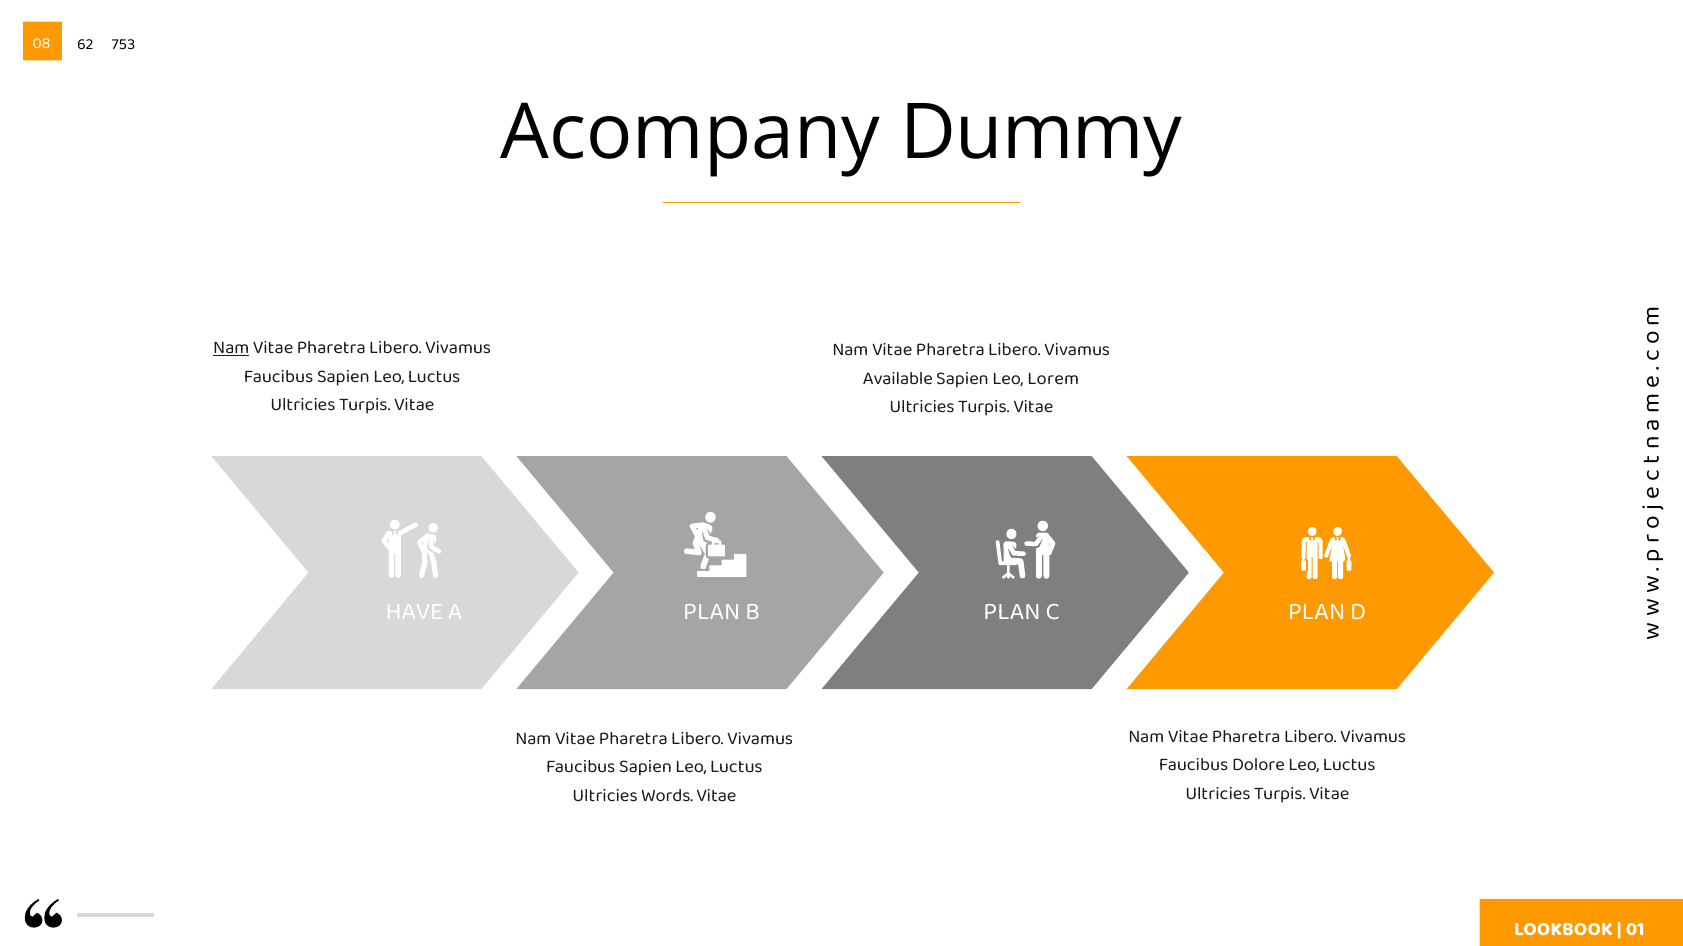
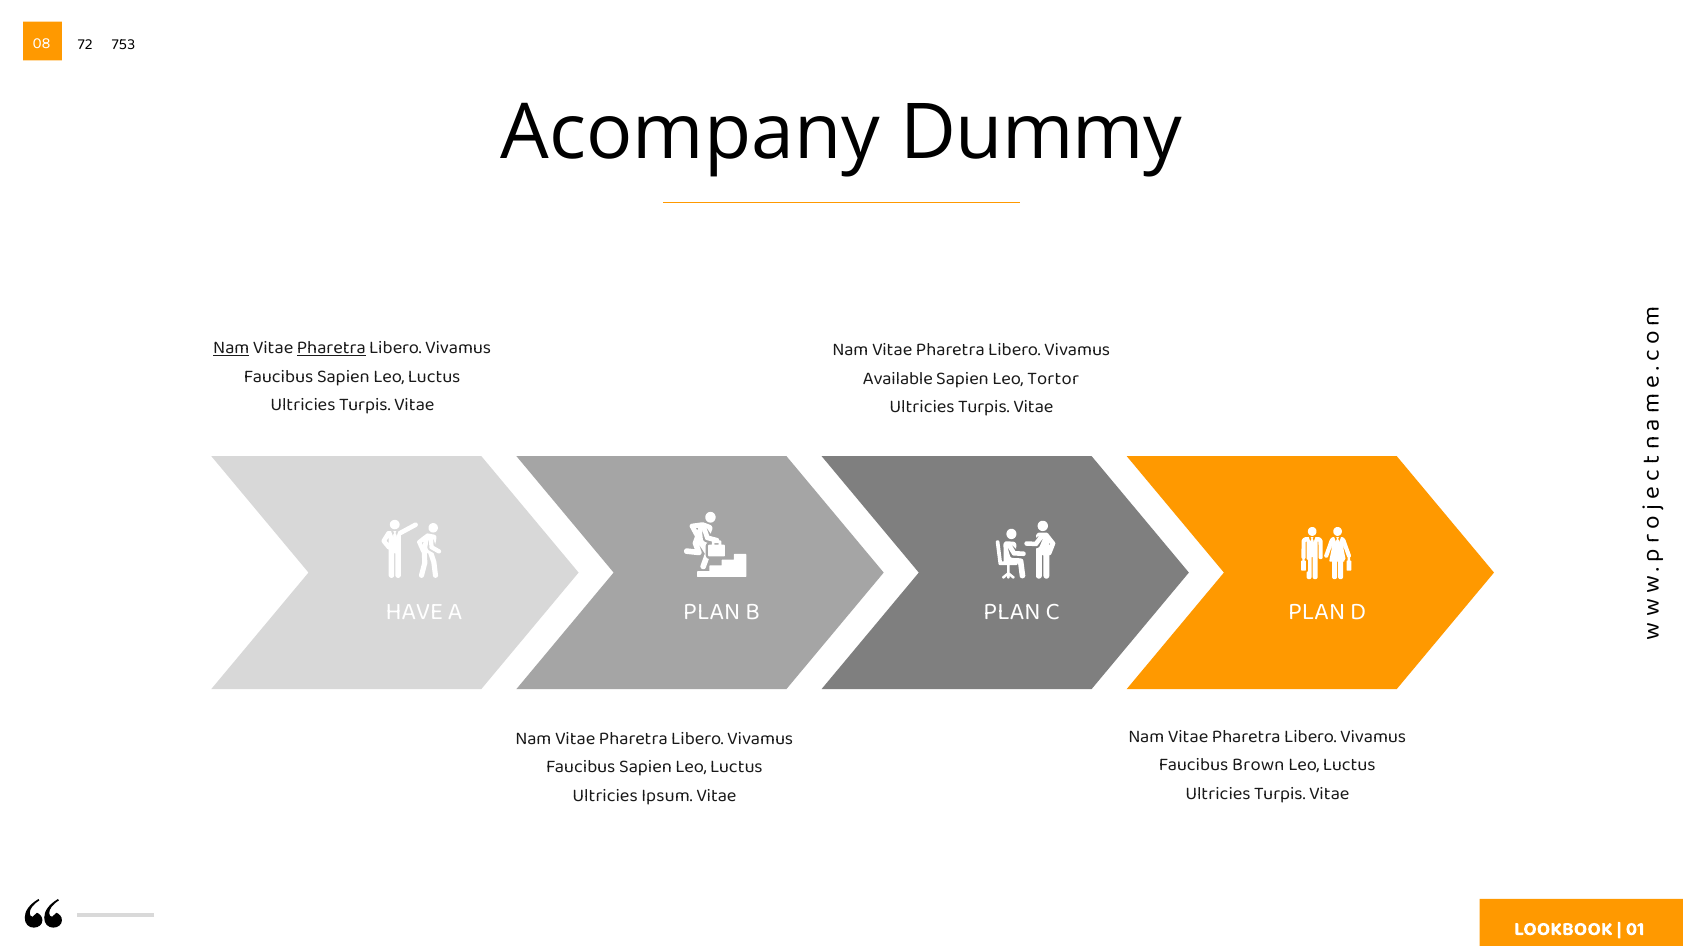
62: 62 -> 72 (85, 45)
Pharetra underline: none -> present (331, 348)
Lorem: Lorem -> Tortor (1053, 378)
Dolore: Dolore -> Brown (1258, 765)
Words: Words -> Ipsum (667, 796)
